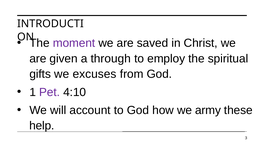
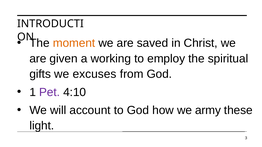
moment colour: purple -> orange (74, 43)
through: through -> working (111, 59)
help: help -> light (42, 126)
